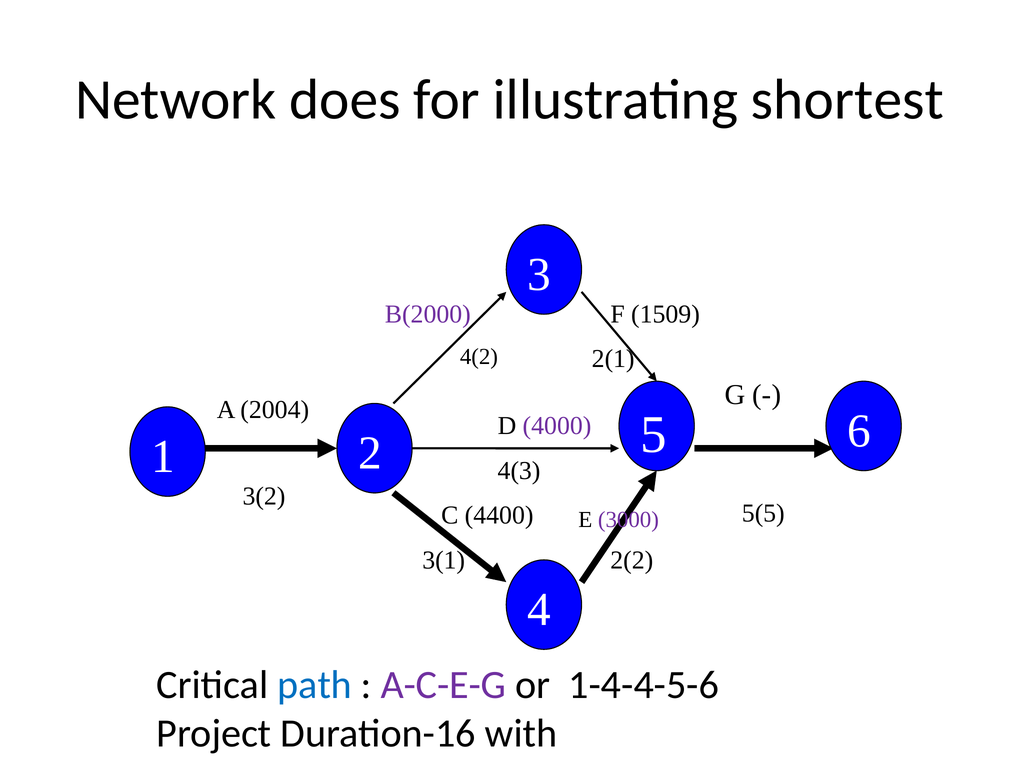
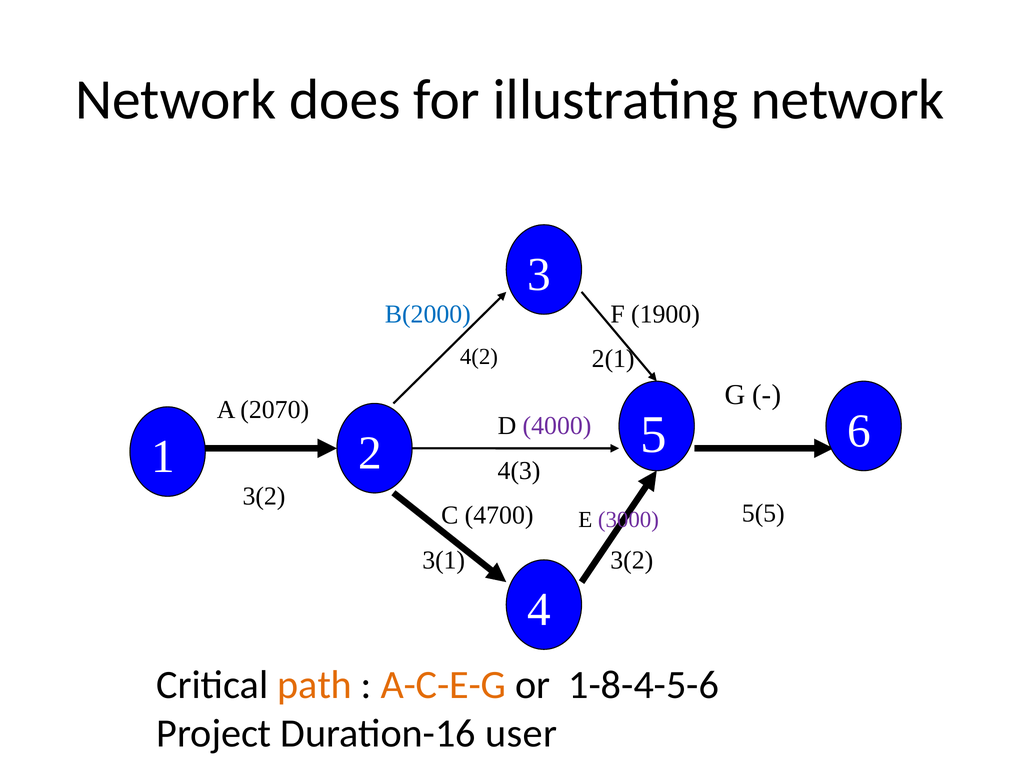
illustrating shortest: shortest -> network (848, 100)
B(2000 colour: purple -> blue (428, 314)
1509: 1509 -> 1900 (665, 314)
2004: 2004 -> 2070 (275, 410)
4400: 4400 -> 4700 (499, 515)
2(2: 2(2 -> 3(2 (632, 560)
path colour: blue -> orange (315, 685)
A-C-E-G colour: purple -> orange (443, 685)
1-4-4-5-6: 1-4-4-5-6 -> 1-8-4-5-6 (644, 685)
with: with -> user (521, 733)
